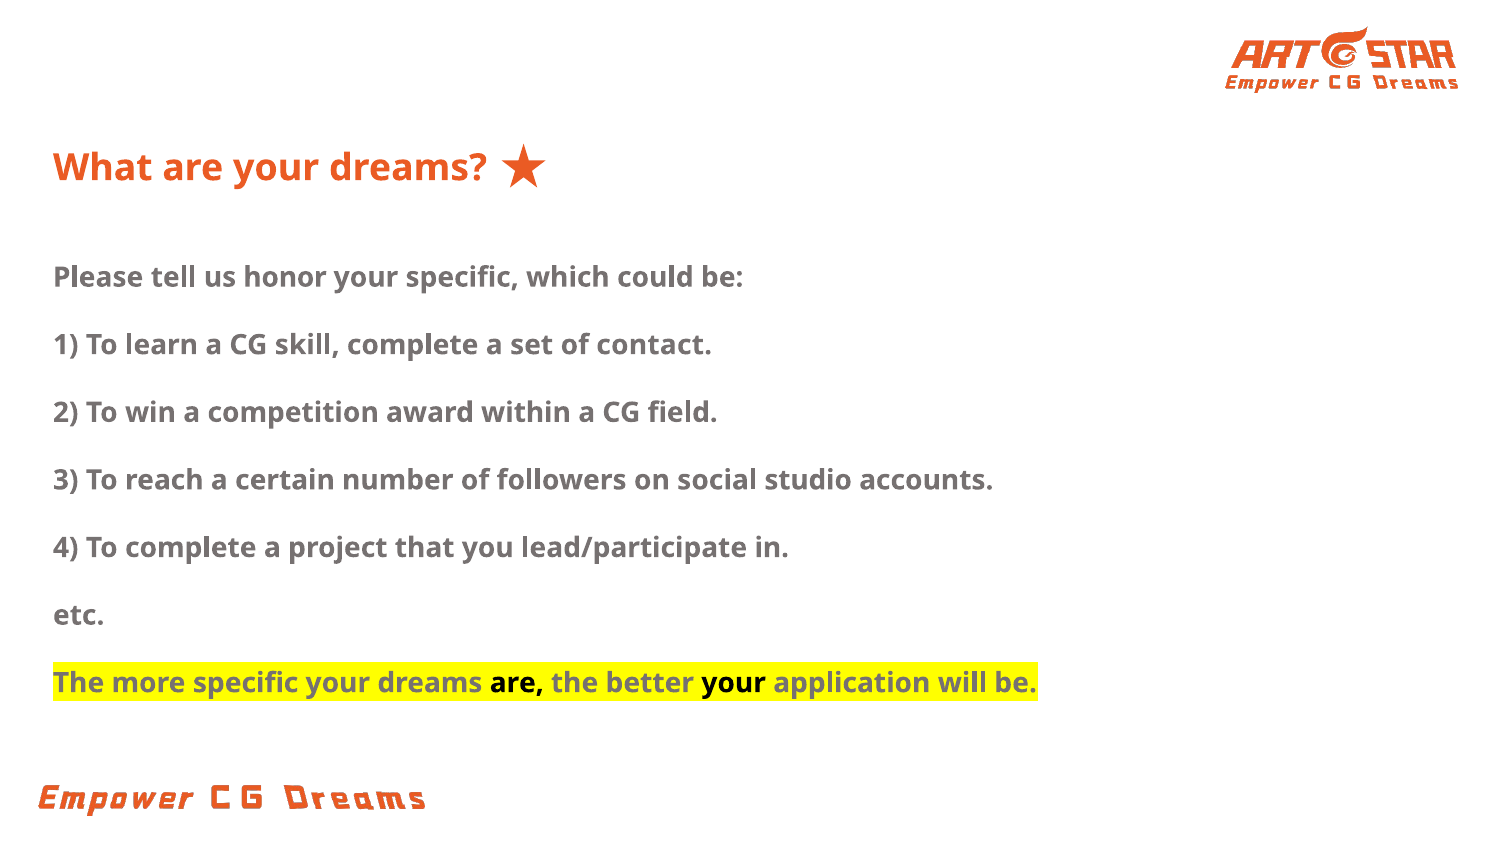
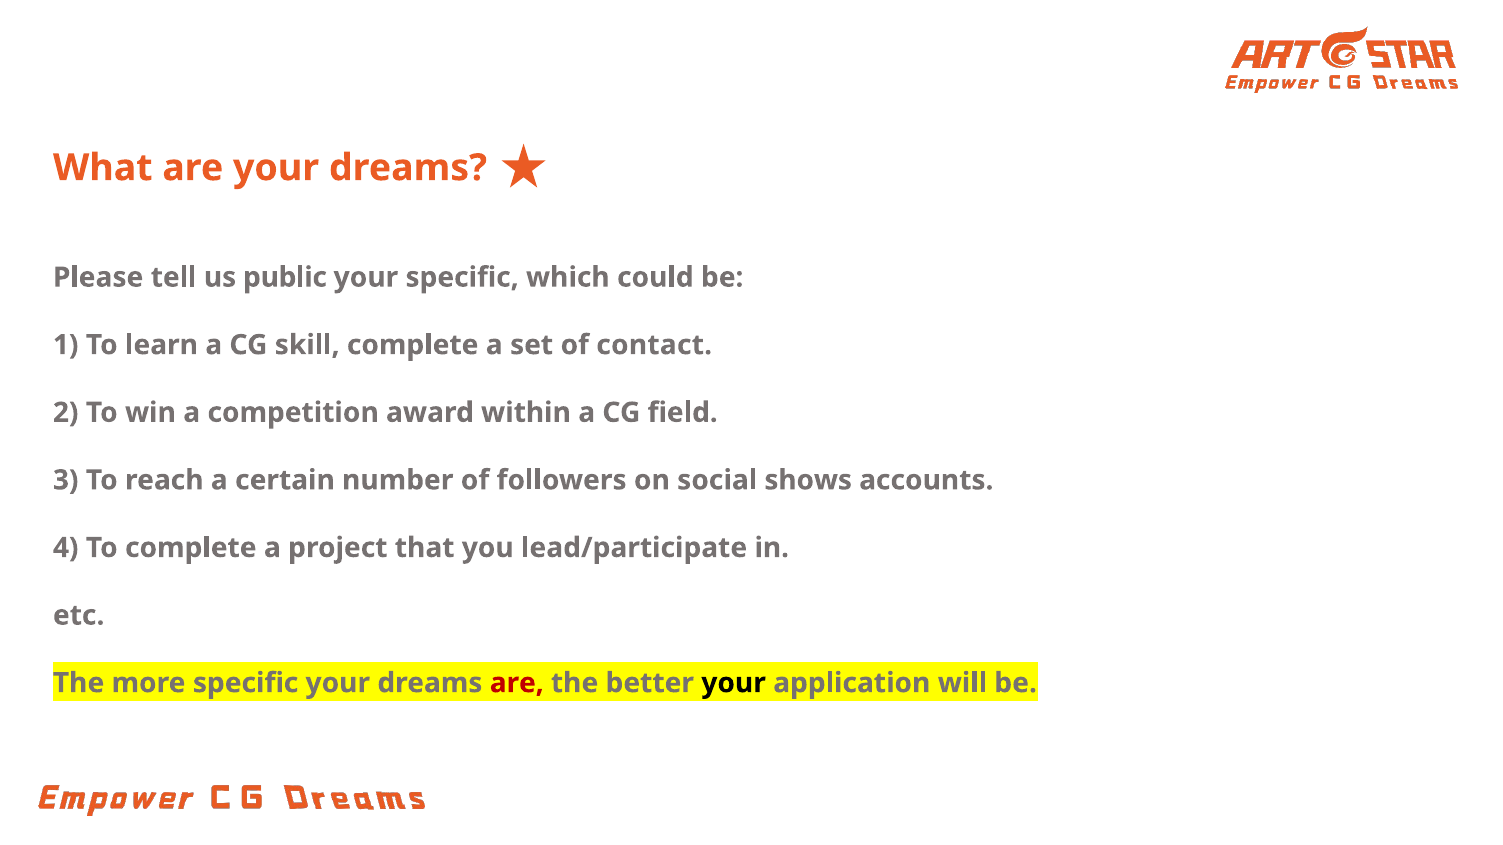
honor: honor -> public (285, 277)
studio: studio -> shows (808, 480)
are colour: black -> red (517, 683)
